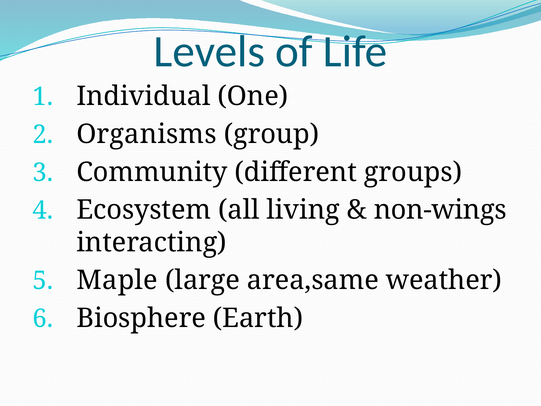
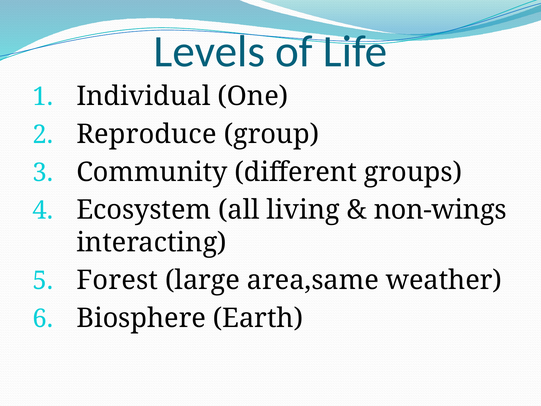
Organisms: Organisms -> Reproduce (146, 134)
Maple: Maple -> Forest (117, 280)
